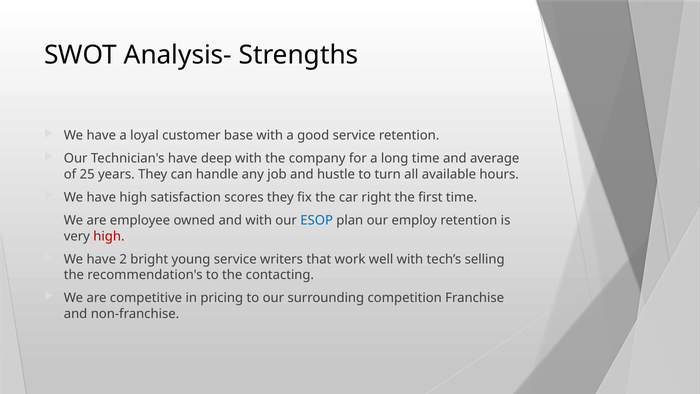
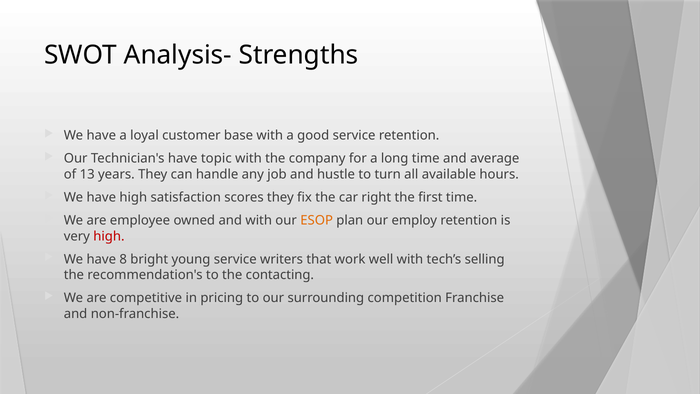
deep: deep -> topic (216, 159)
25: 25 -> 13 (87, 174)
ESOP colour: blue -> orange (317, 220)
2: 2 -> 8 (123, 259)
